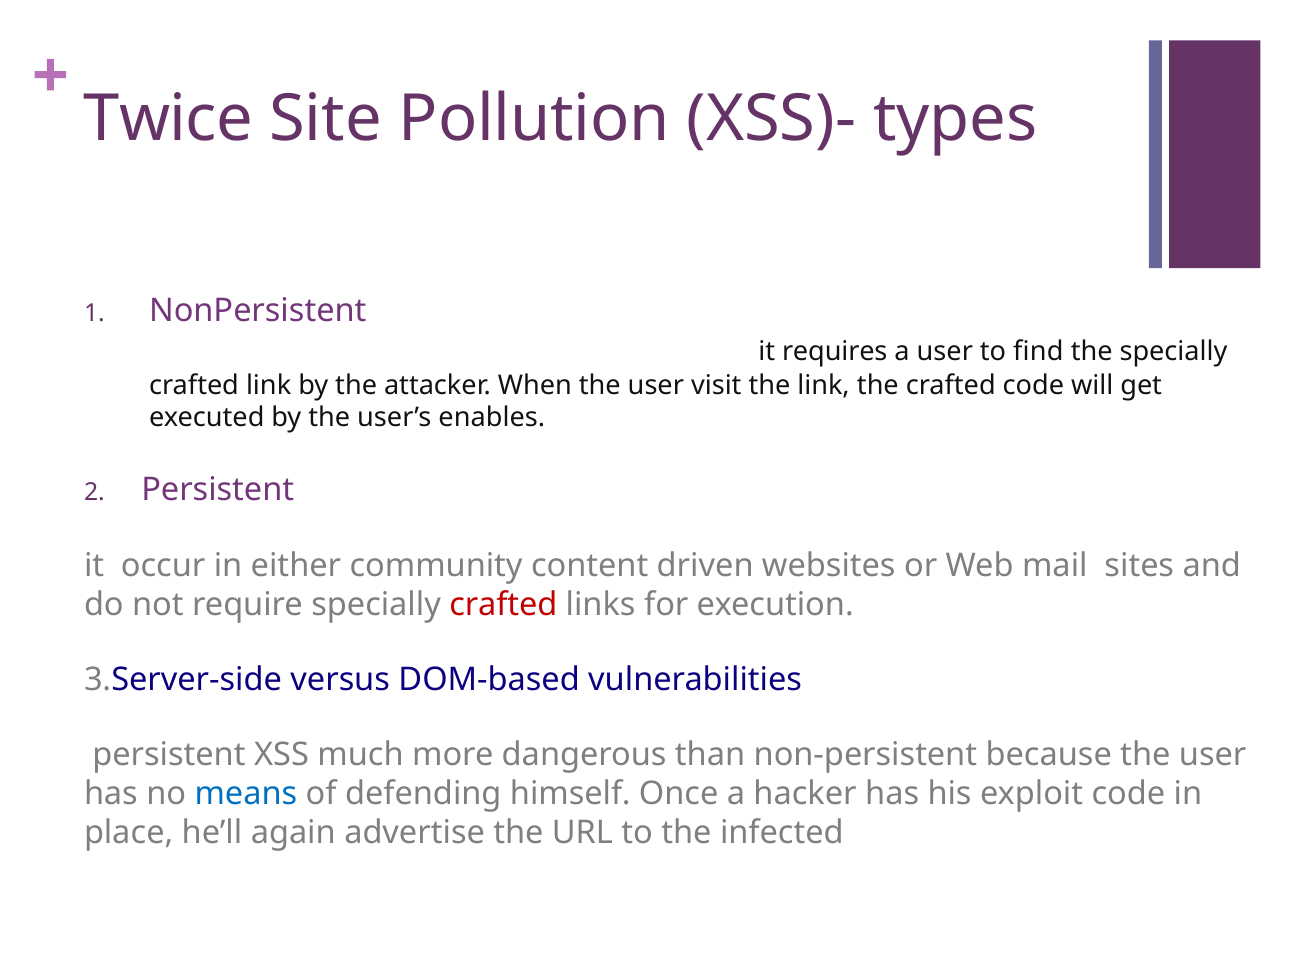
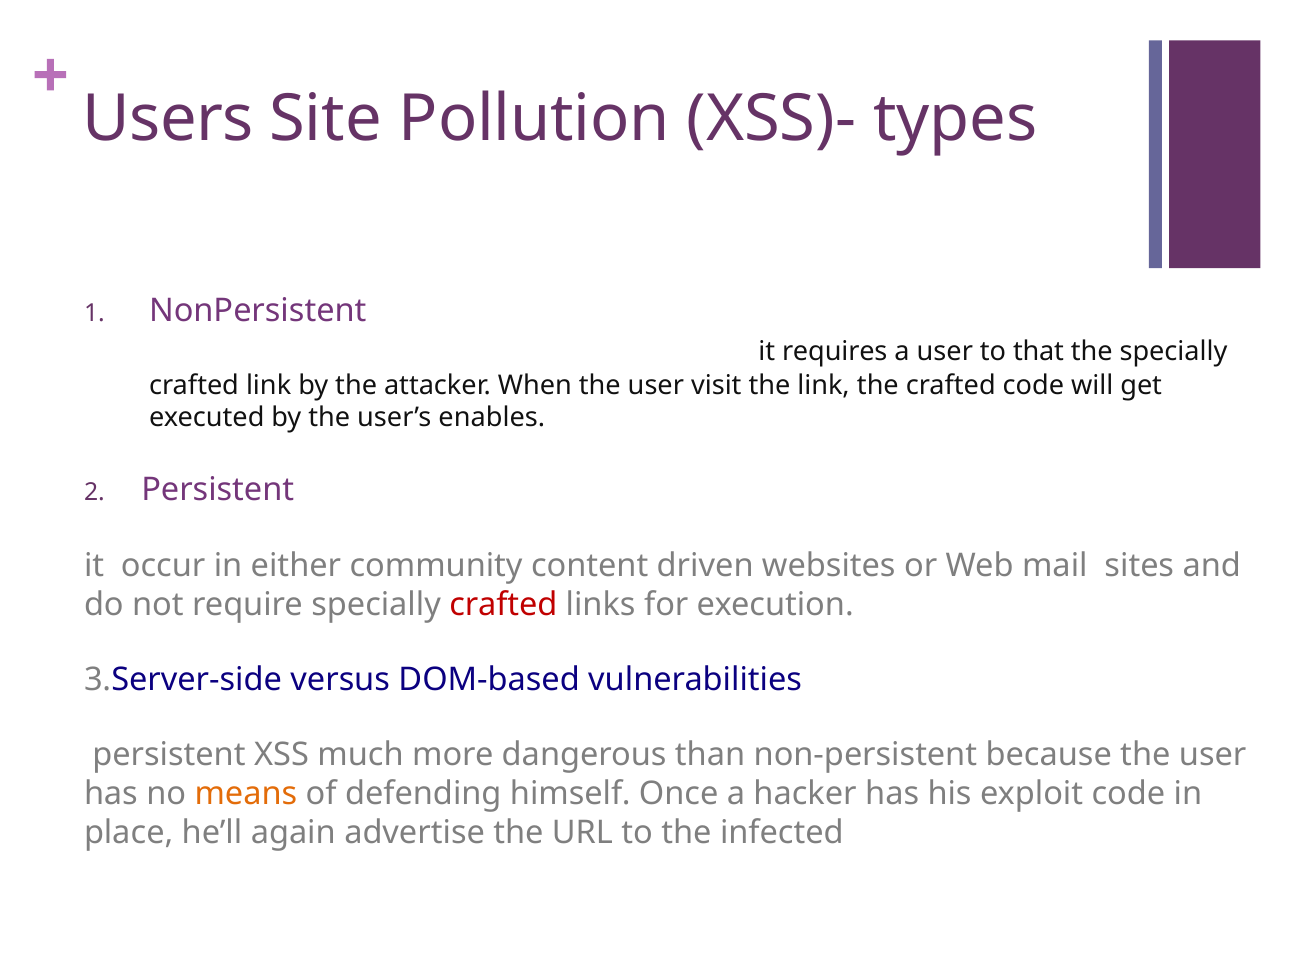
Twice: Twice -> Users (168, 119)
find: find -> that (1039, 351)
means colour: blue -> orange (246, 794)
